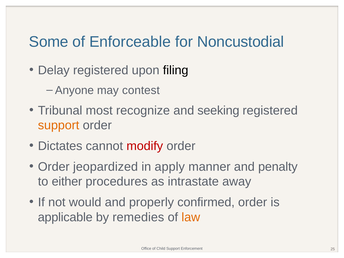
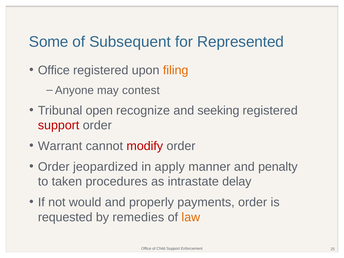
Enforceable: Enforceable -> Subsequent (130, 42)
Noncustodial: Noncustodial -> Represented (241, 42)
Delay: Delay -> Office (54, 70)
filing colour: black -> orange (176, 70)
most: most -> open (99, 110)
support colour: orange -> red (59, 125)
Dictates: Dictates -> Warrant (60, 146)
either: either -> taken (67, 182)
away: away -> delay (237, 182)
confirmed: confirmed -> payments (206, 202)
applicable: applicable -> requested (65, 217)
